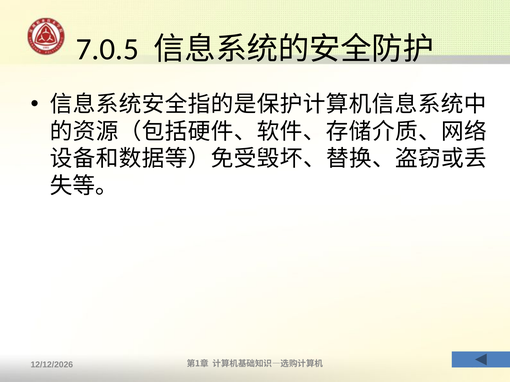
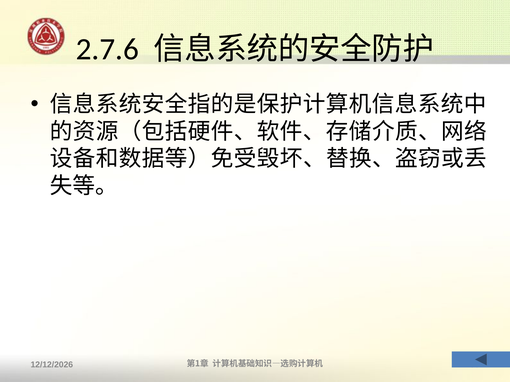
7.0.5: 7.0.5 -> 2.7.6 (107, 49)
